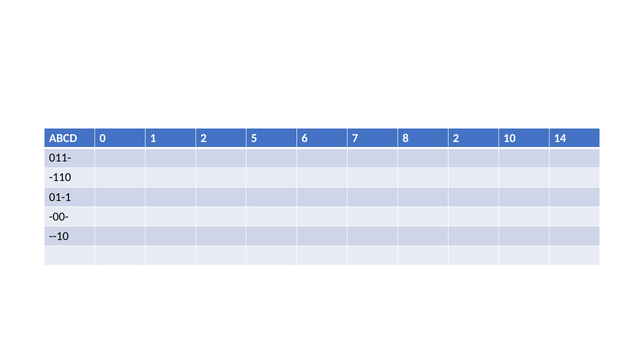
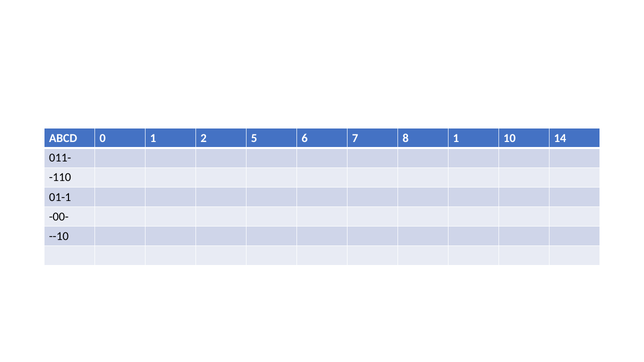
8 2: 2 -> 1 (456, 138)
